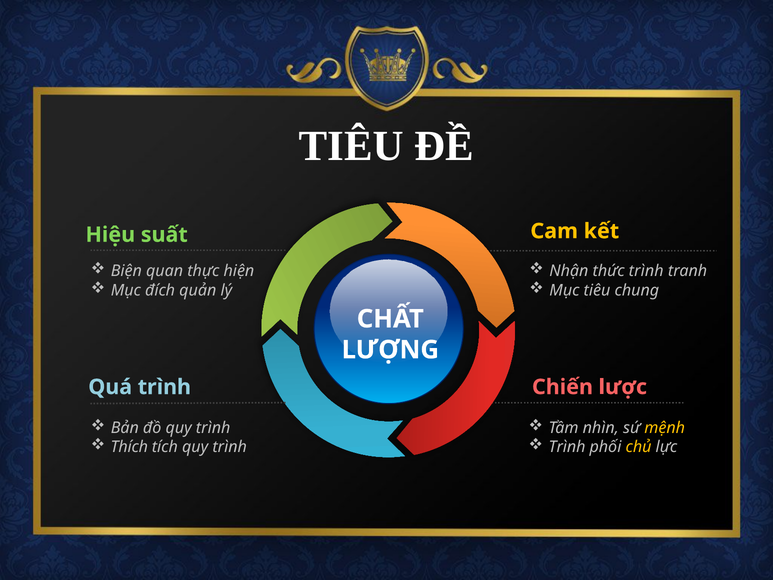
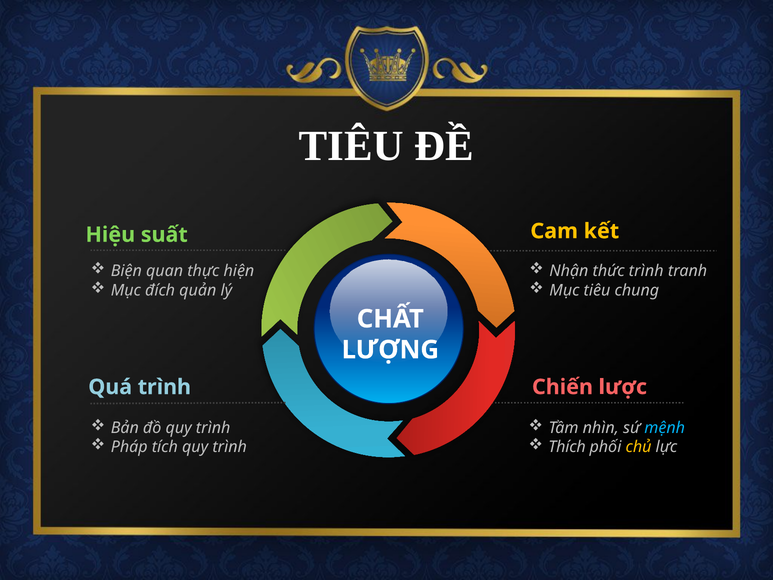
mệnh colour: yellow -> light blue (665, 428)
Thích: Thích -> Pháp (129, 447)
Trình: Trình -> Thích (567, 447)
